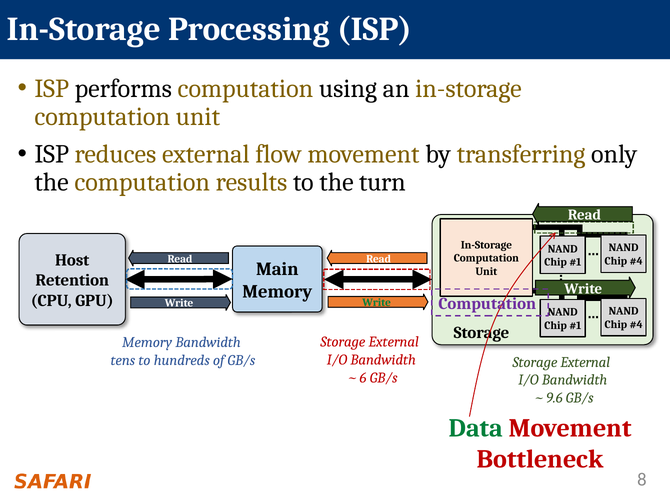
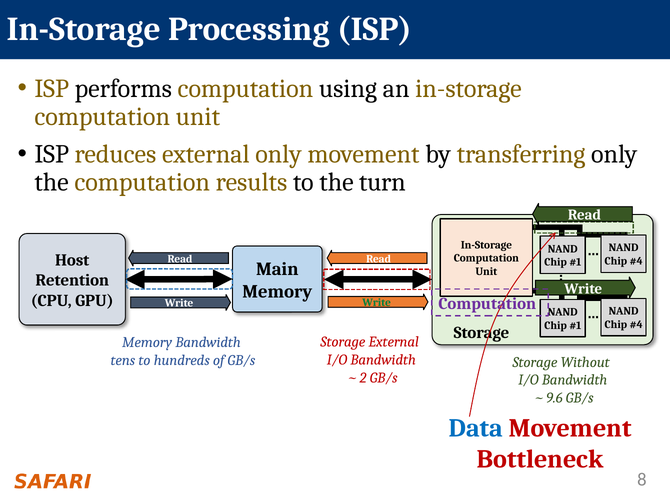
external flow: flow -> only (279, 154)
External: External -> Without (585, 363)
6: 6 -> 2 (363, 378)
Data colour: green -> blue (476, 428)
